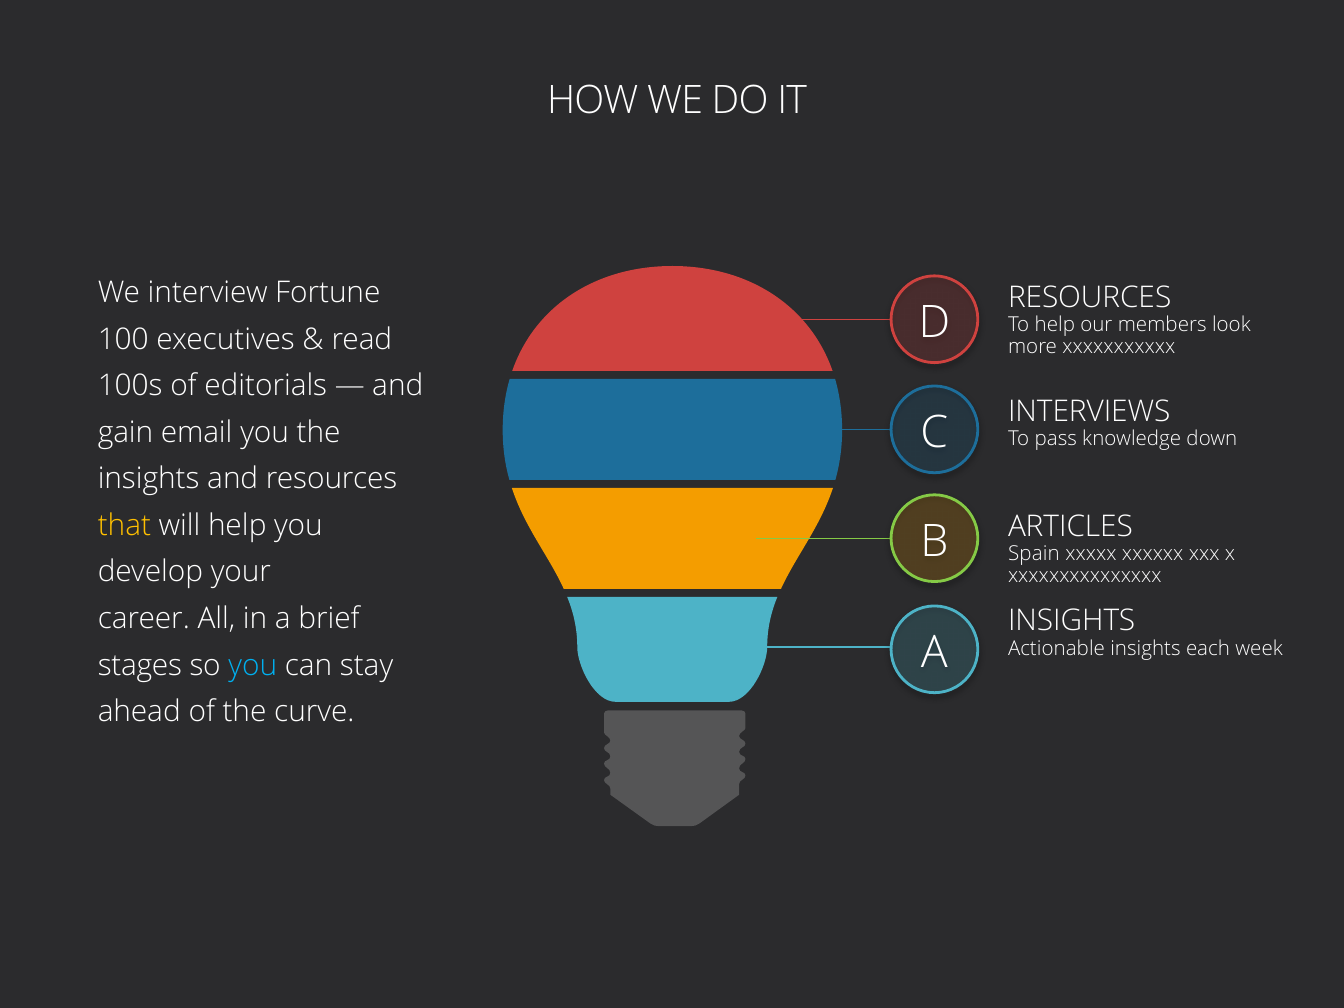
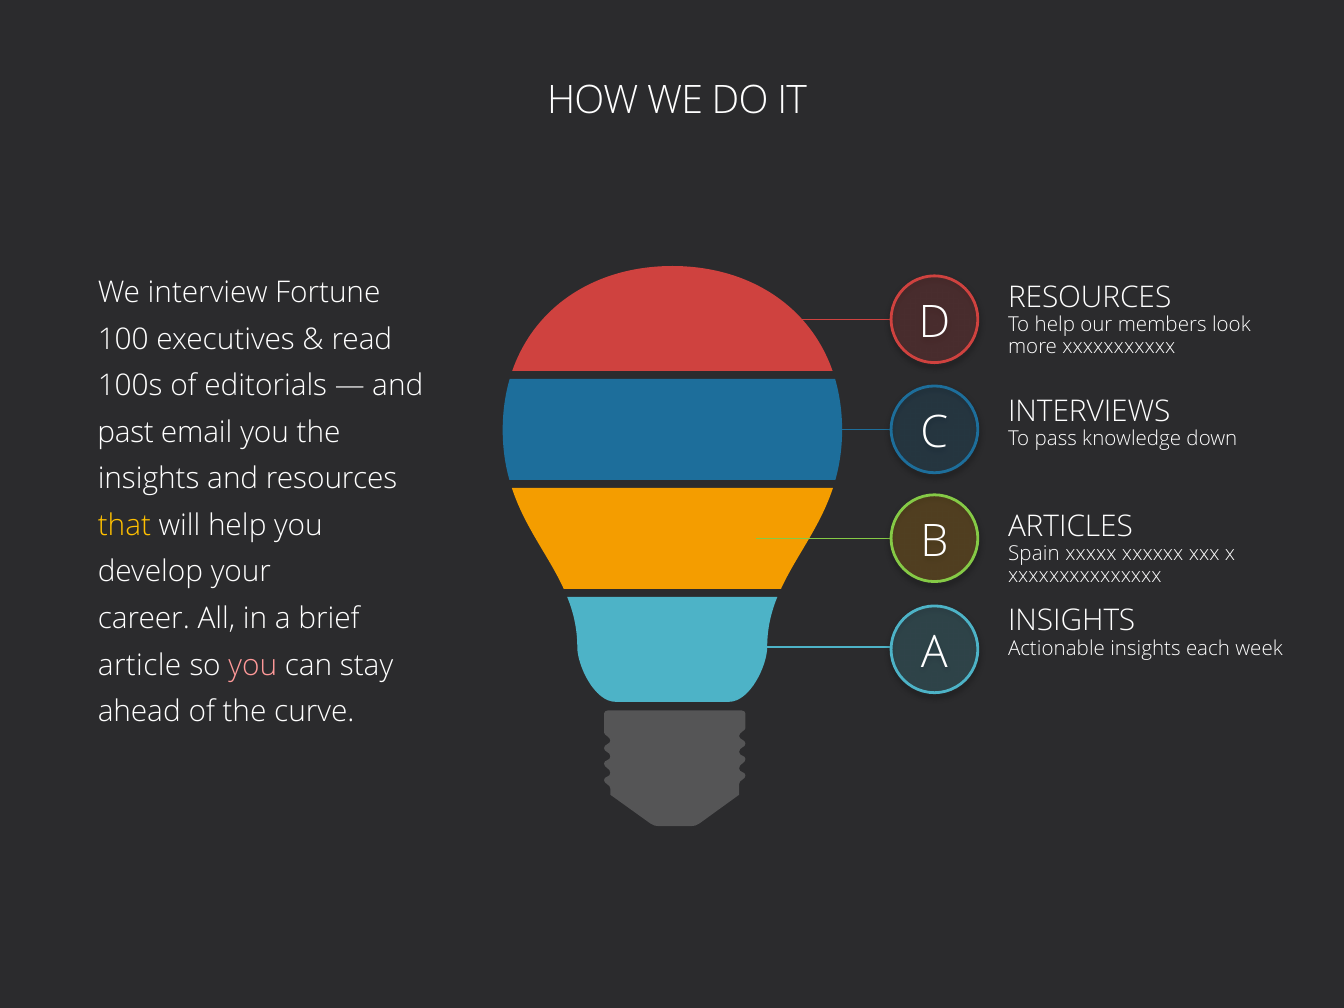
gain: gain -> past (126, 432)
stages: stages -> article (140, 665)
you colour: light blue -> pink (253, 665)
